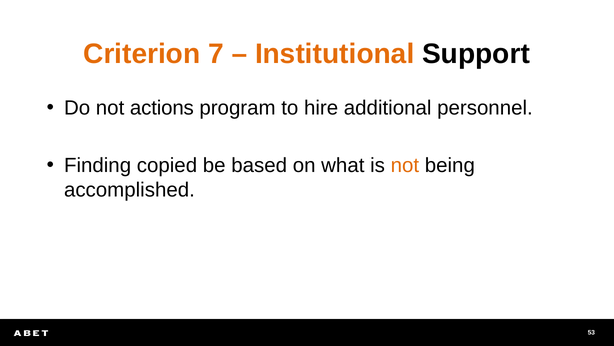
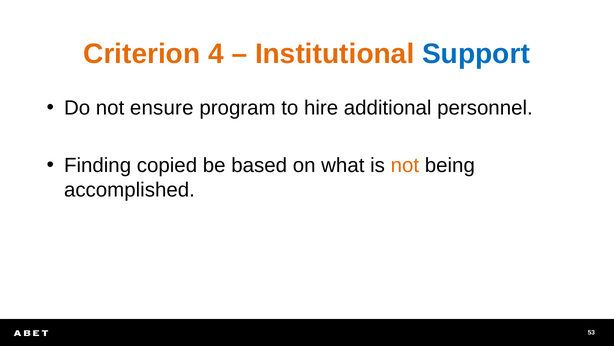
7: 7 -> 4 (216, 54)
Support colour: black -> blue (476, 54)
actions: actions -> ensure (162, 108)
